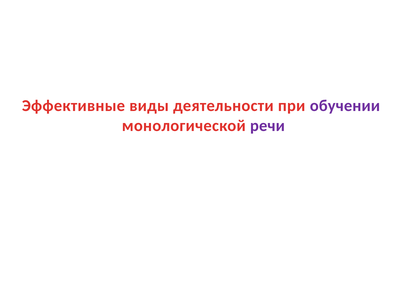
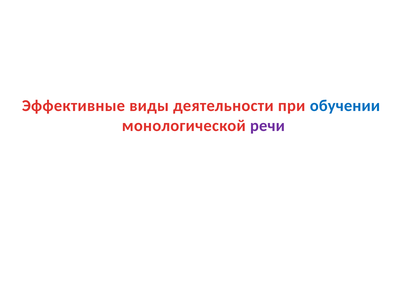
обучении colour: purple -> blue (345, 106)
